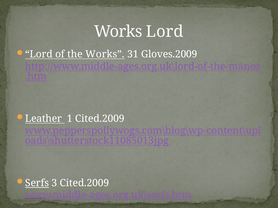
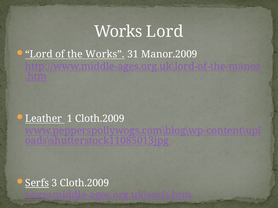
Gloves.2009: Gloves.2009 -> Manor.2009 (169, 54)
1 Cited.2009: Cited.2009 -> Cloth.2009 (100, 119)
3 Cited.2009: Cited.2009 -> Cloth.2009 (84, 183)
